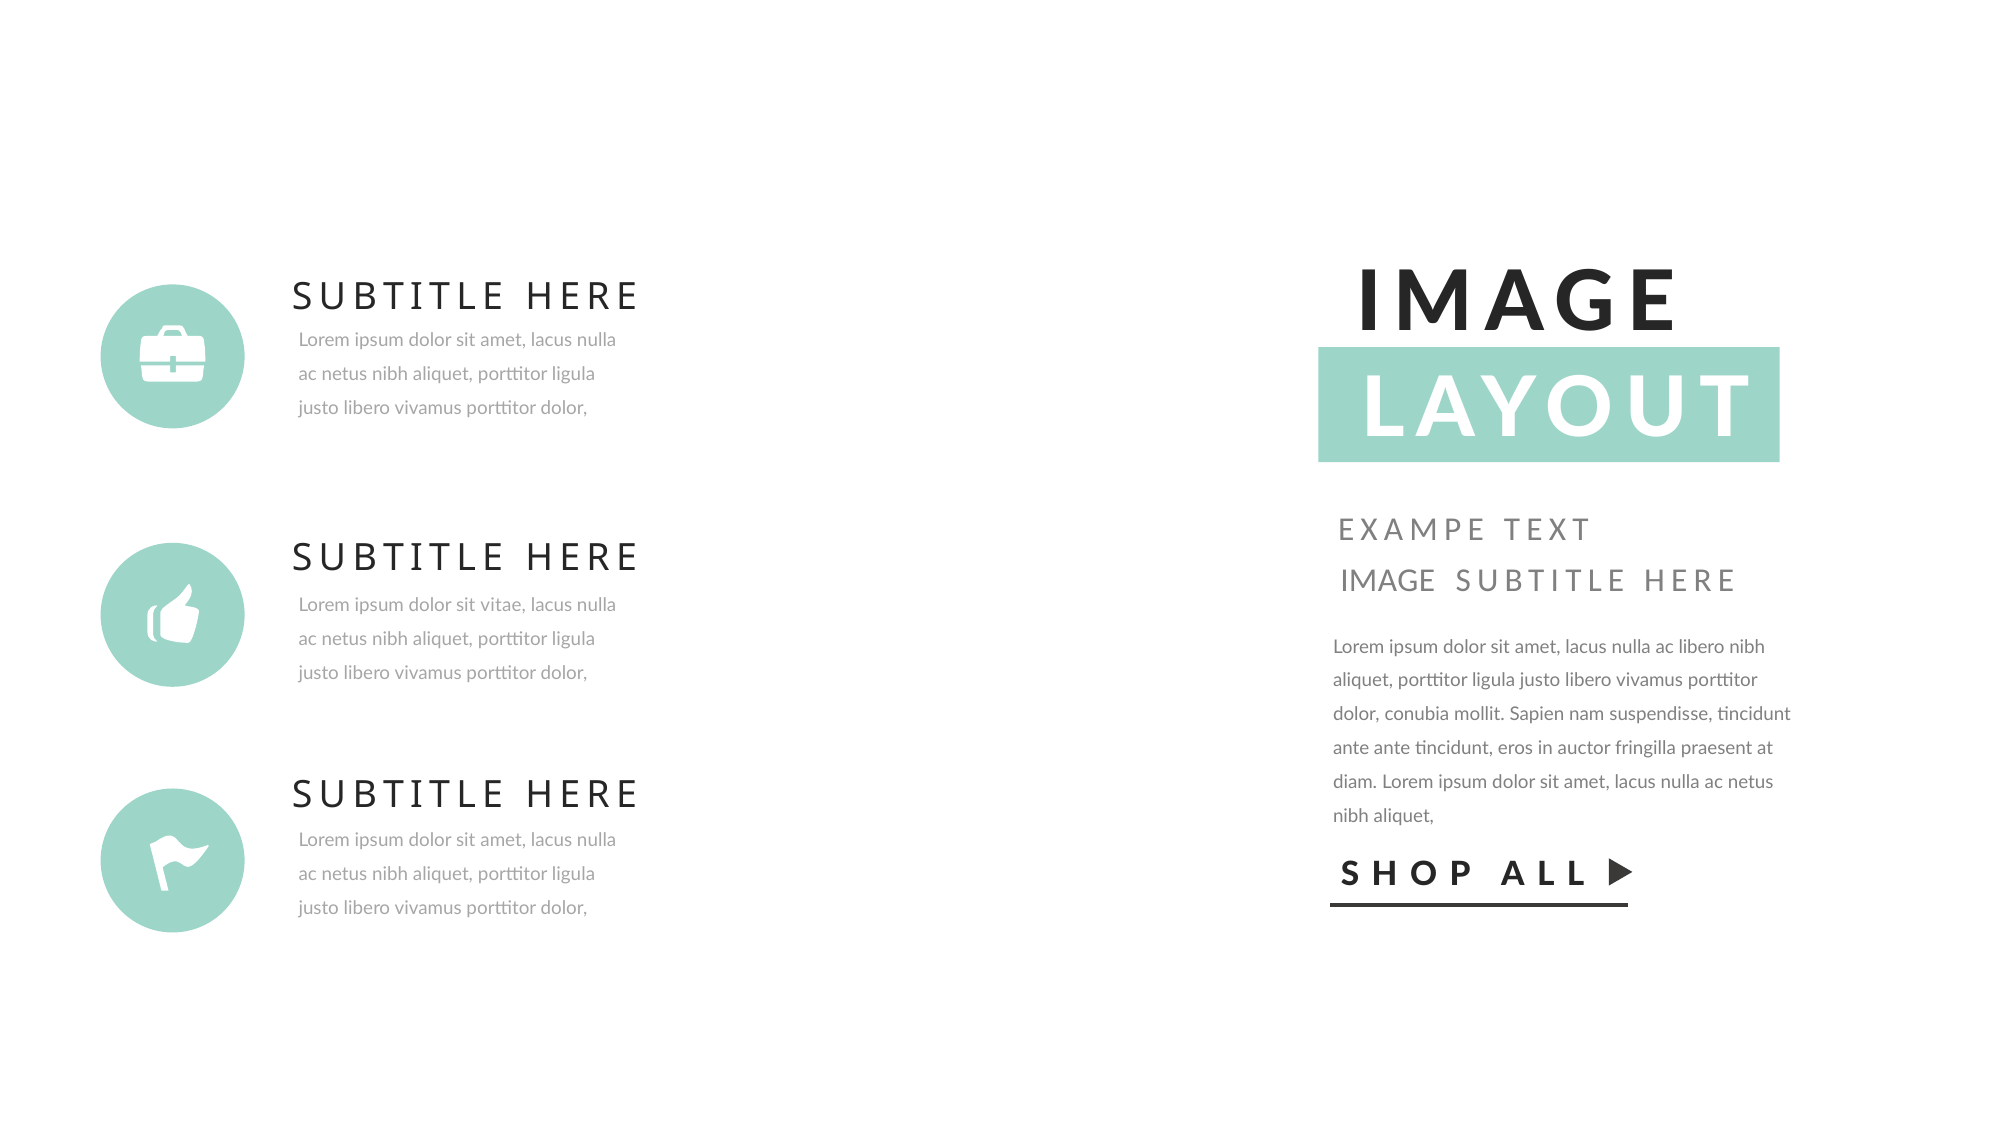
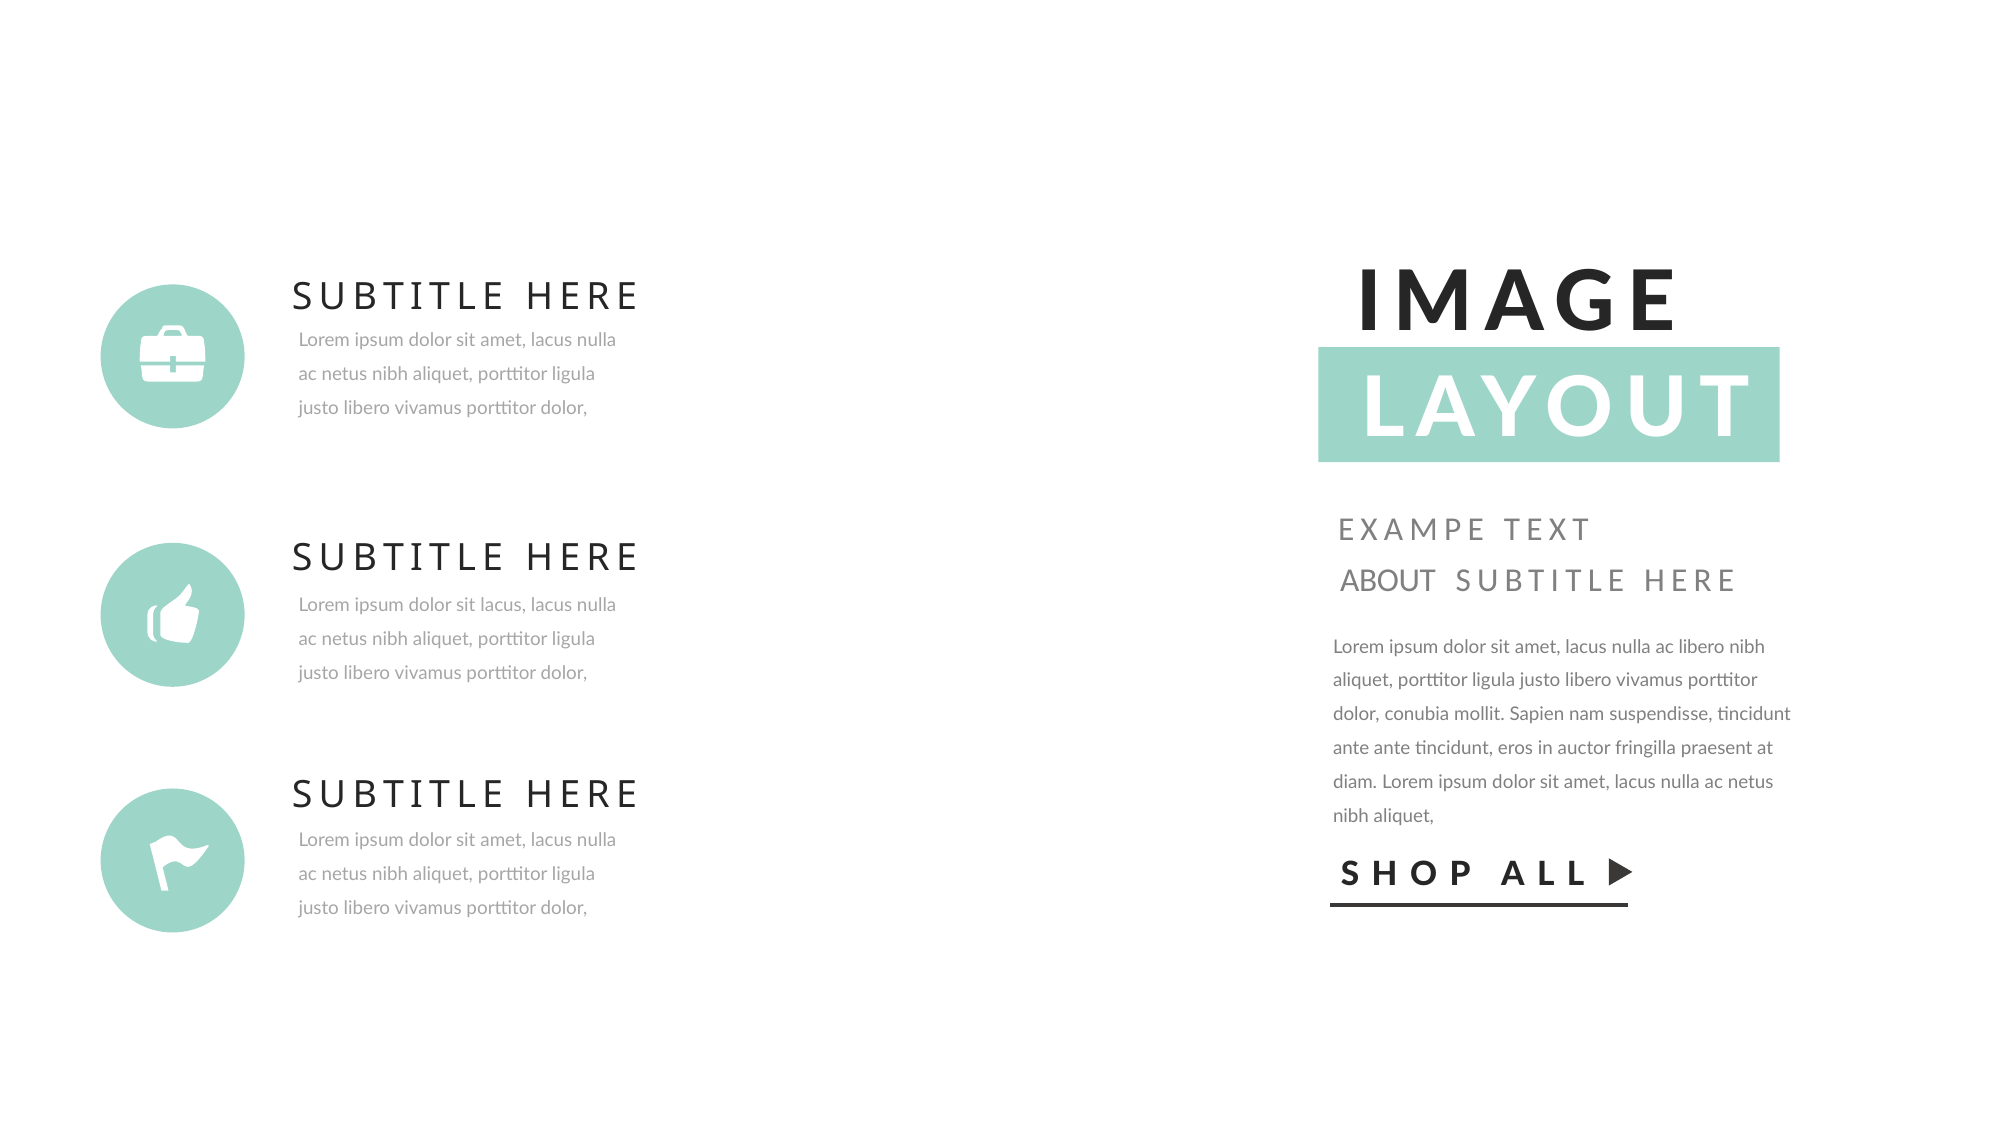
IMAGE: IMAGE -> ABOUT (1388, 581)
sit vitae: vitae -> lacus (503, 605)
